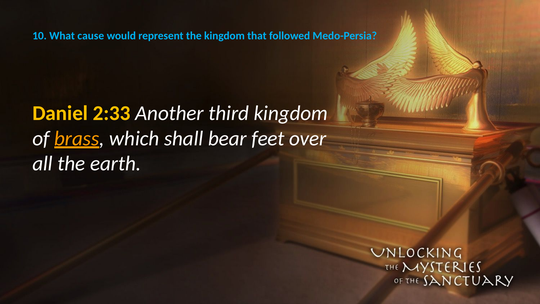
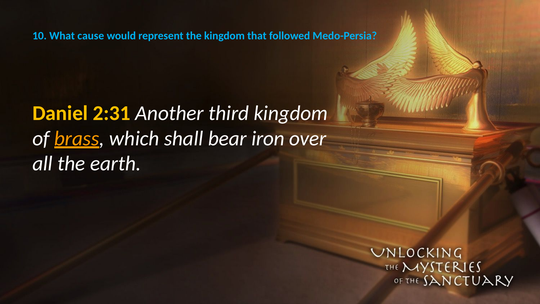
2:33: 2:33 -> 2:31 (112, 113)
feet: feet -> iron (268, 138)
